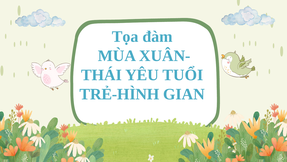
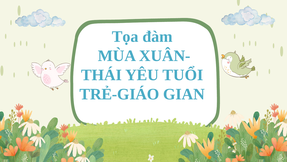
TRẺ-HÌNH: TRẺ-HÌNH -> TRẺ-GIÁO (119, 94)
